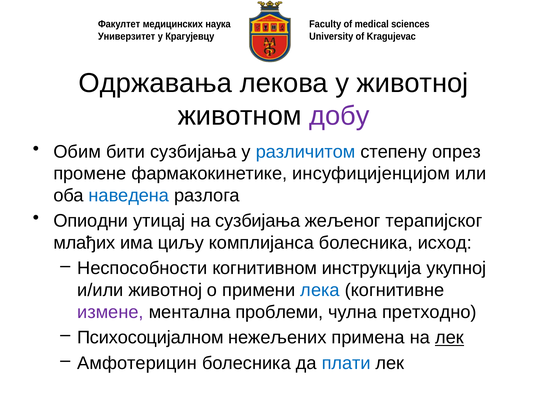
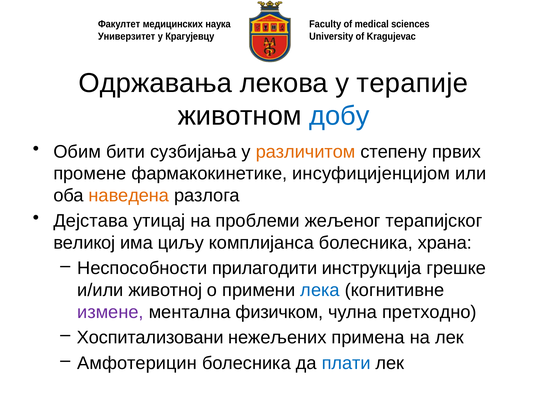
у животној: животној -> терапије (412, 83)
добу colour: purple -> blue (339, 116)
различитом colour: blue -> orange (306, 152)
опрез: опрез -> првих (457, 152)
наведена colour: blue -> orange (129, 196)
Опиодни: Опиодни -> Дејстава (91, 221)
на сузбијања: сузбијања -> проблеми (258, 221)
млађих: млађих -> великој (84, 243)
исход: исход -> храна (445, 243)
когнитивном: когнитивном -> прилагодити (265, 268)
укупној: укупној -> грешке (456, 268)
проблеми: проблеми -> физичком (279, 312)
Психосоцијалном: Психосоцијалном -> Хоспитализовани (150, 338)
лек underline: present -> none (449, 338)
